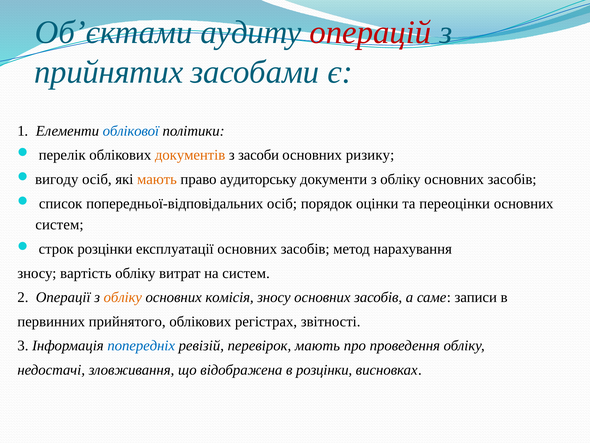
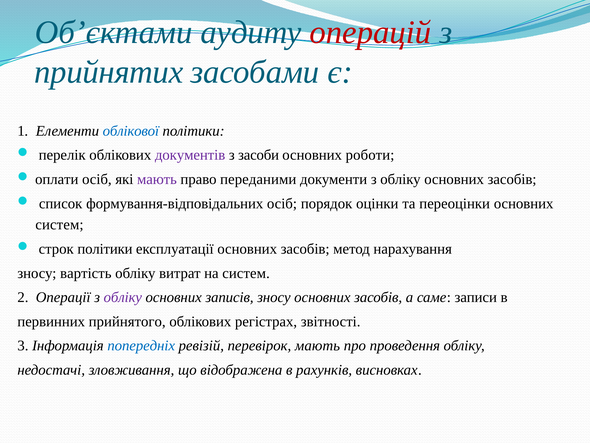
документів colour: orange -> purple (190, 155)
ризику: ризику -> роботи (370, 155)
вигоду: вигоду -> оплати (57, 179)
мають colour: orange -> purple (157, 179)
аудиторську: аудиторську -> переданими (258, 179)
попередньої-відповідальних: попередньої-відповідальних -> формування-відповідальних (175, 203)
строк розцінки: розцінки -> політики (105, 249)
обліку colour: orange -> purple (123, 297)
комісія: комісія -> записів (229, 297)
в розцінки: розцінки -> рахунків (324, 370)
